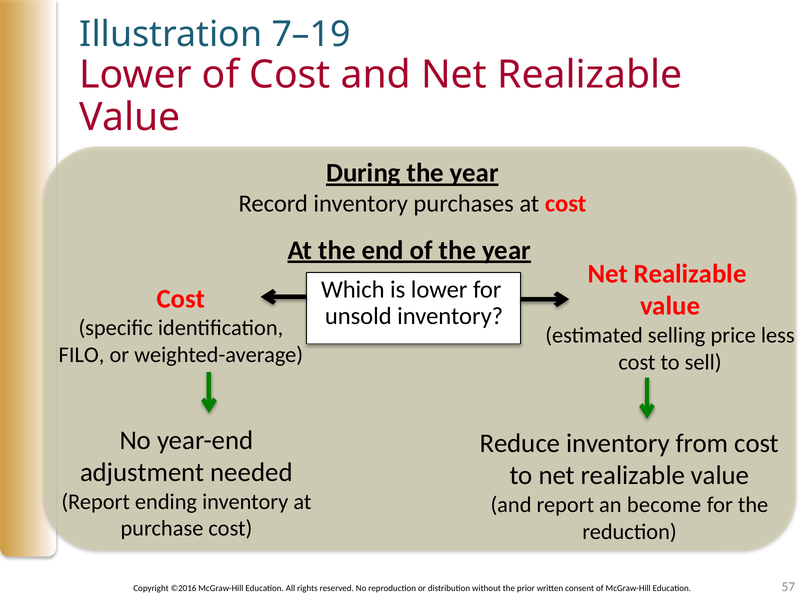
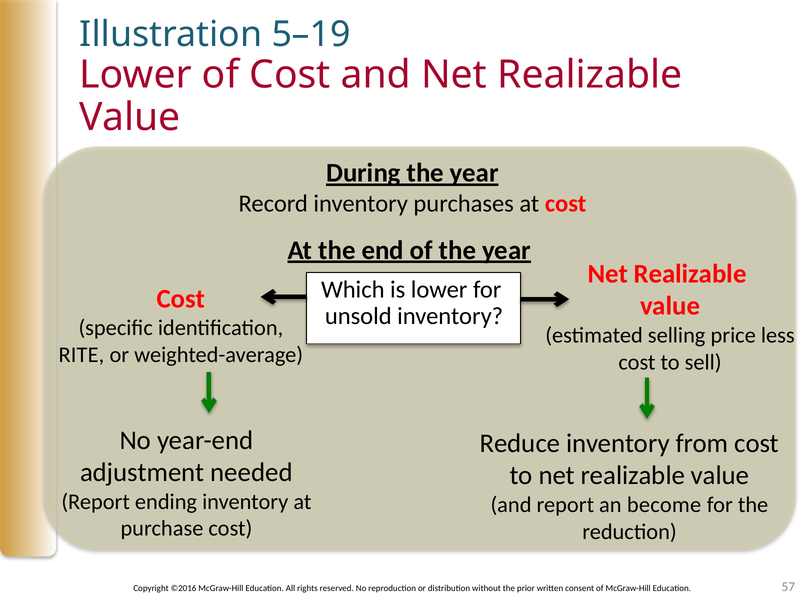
7–19: 7–19 -> 5–19 (311, 35)
FILO: FILO -> RITE (81, 355)
